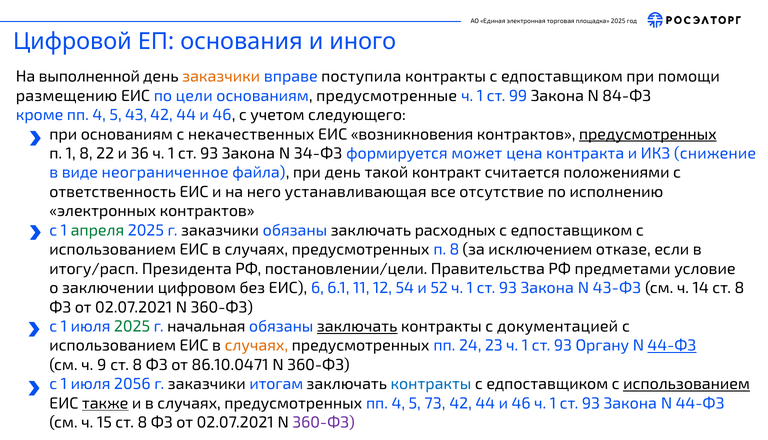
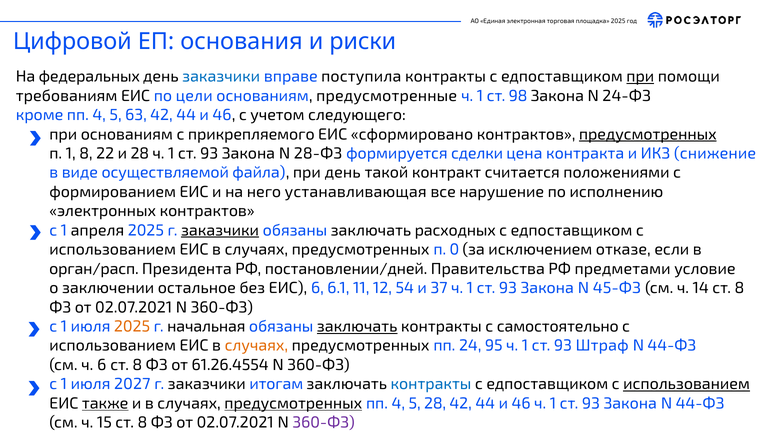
иного: иного -> риски (363, 41)
выполненной: выполненной -> федеральных (89, 76)
заказчики colour: orange -> blue (221, 76)
при underline: none -> present (640, 76)
размещению: размещению -> требованиям (67, 96)
99: 99 -> 98 (518, 96)
84-ФЗ: 84-ФЗ -> 24-ФЗ (627, 96)
43: 43 -> 63 (136, 115)
некачественных: некачественных -> прикрепляемого (251, 134)
возникновения: возникновения -> сформировано (412, 134)
и 36: 36 -> 28 (140, 153)
34-ФЗ: 34-ФЗ -> 28-ФЗ (318, 153)
может: может -> сделки (477, 153)
неограниченное: неограниченное -> осуществляемой (165, 172)
ответственность: ответственность -> формированием (113, 192)
отсутствие: отсутствие -> нарушение (502, 192)
апреля colour: green -> black (97, 230)
заказчики underline: none -> present (220, 230)
п 8: 8 -> 0 (454, 249)
итогу/расп: итогу/расп -> орган/расп (94, 268)
постановлении/цели: постановлении/цели -> постановлении/дней (346, 268)
цифровом: цифровом -> остальное (197, 288)
52: 52 -> 37 (439, 288)
43-ФЗ: 43-ФЗ -> 45-ФЗ (617, 288)
2025 colour: green -> orange (132, 326)
документацией: документацией -> самостоятельно (558, 326)
23: 23 -> 95 (494, 345)
Органу: Органу -> Штраф (602, 345)
44-ФЗ underline: present -> none (672, 345)
ч 9: 9 -> 6 (102, 364)
86.10.0471: 86.10.0471 -> 61.26.4554 (230, 364)
2056: 2056 -> 2027 (132, 384)
предусмотренных underline: none -> present (293, 403)
5 73: 73 -> 28 (435, 403)
